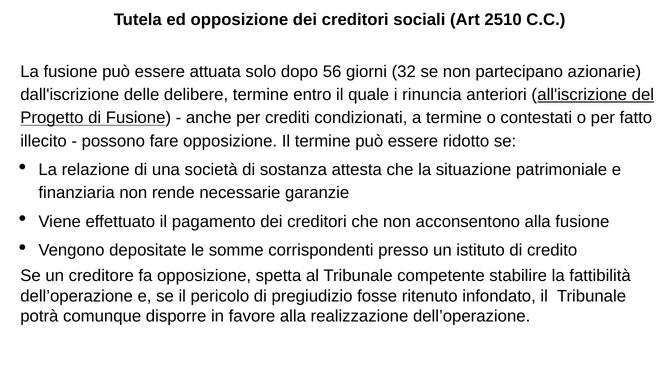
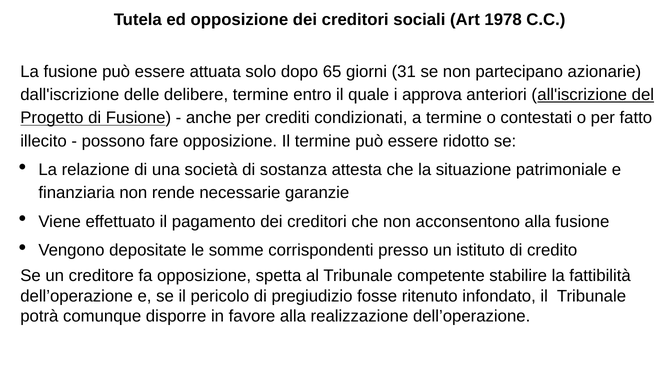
2510: 2510 -> 1978 (503, 20)
56: 56 -> 65 (332, 72)
32: 32 -> 31 (404, 72)
rinuncia: rinuncia -> approva (432, 95)
